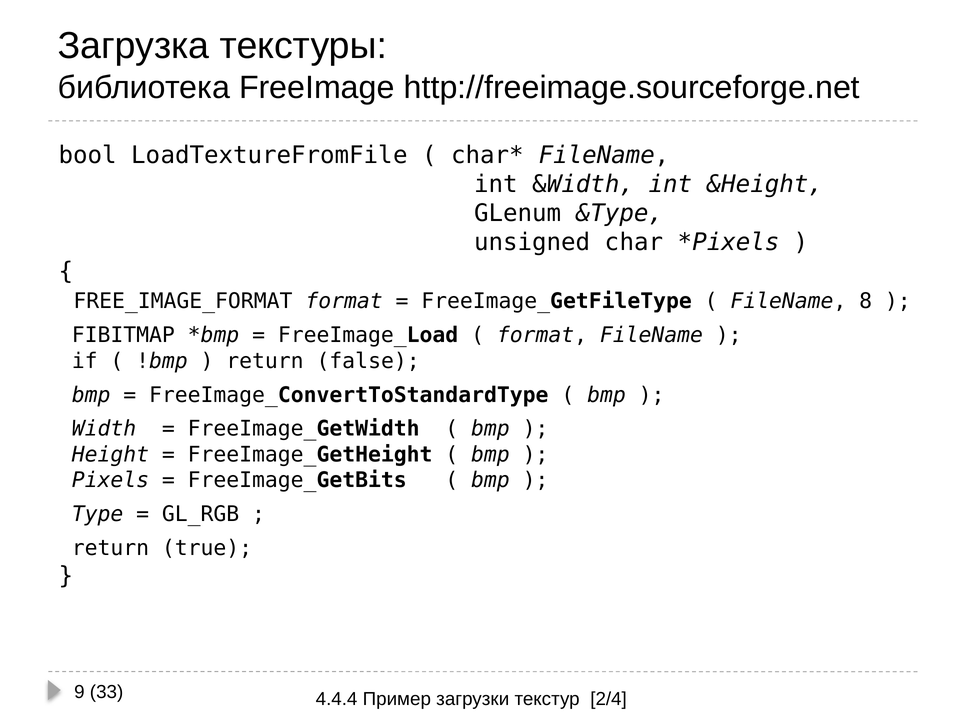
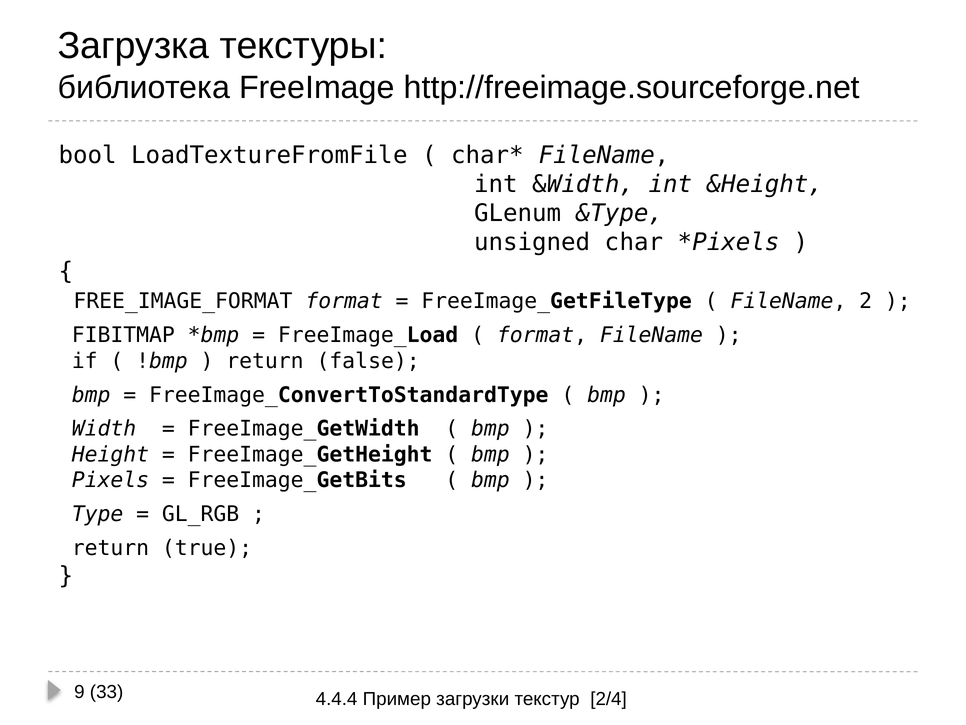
8: 8 -> 2 (866, 301)
